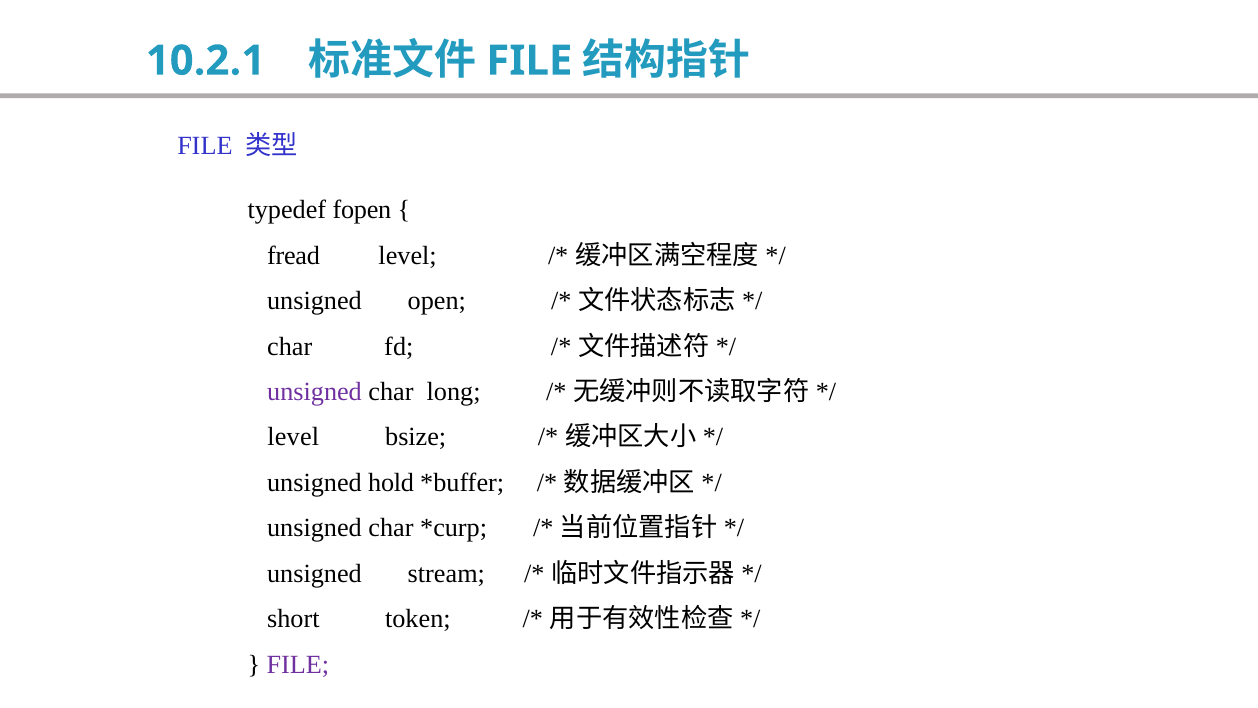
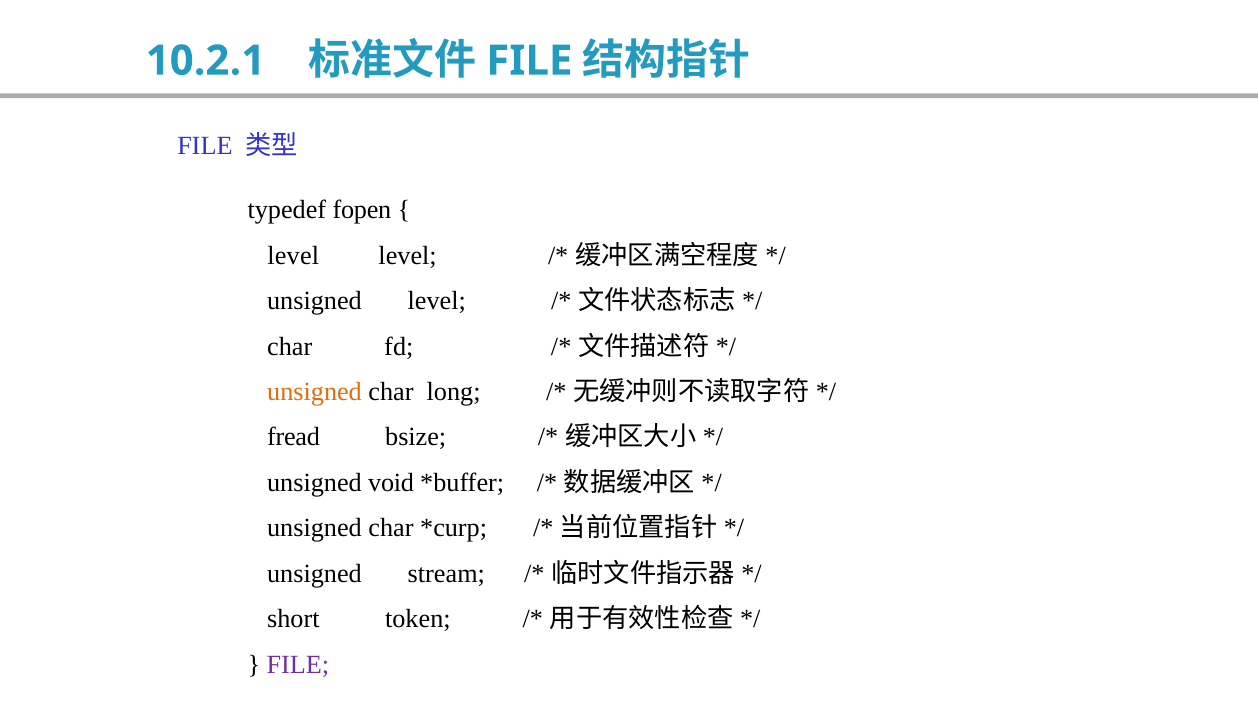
fread: fread -> level (293, 255)
unsigned open: open -> level (437, 301)
unsigned colour: purple -> orange (315, 392)
level: level -> fread (294, 437)
hold: hold -> void (391, 483)
